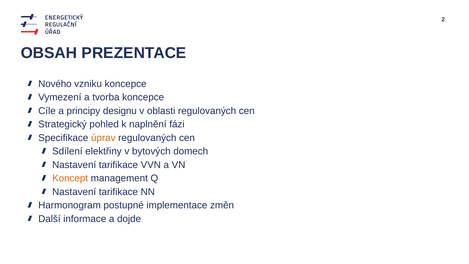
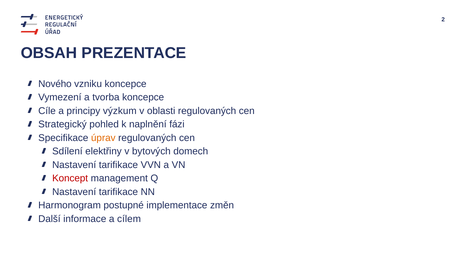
designu: designu -> výzkum (120, 111)
Koncept colour: orange -> red (70, 178)
dojde: dojde -> cílem (129, 219)
